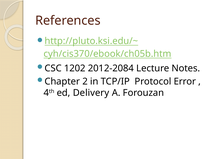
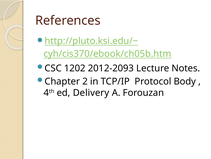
2012-2084: 2012-2084 -> 2012-2093 (111, 68)
Error: Error -> Body (185, 81)
